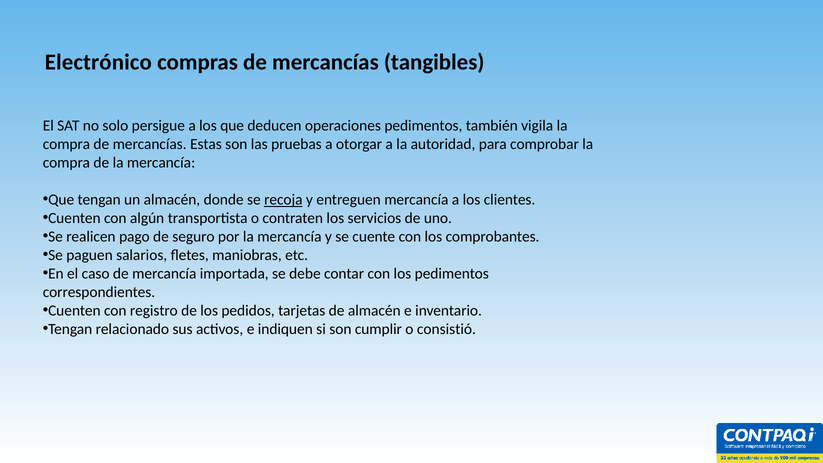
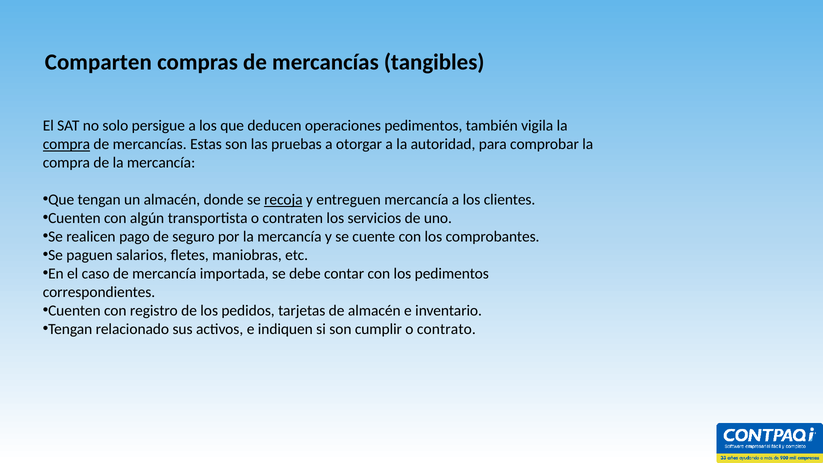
Electrónico: Electrónico -> Comparten (98, 62)
compra underline: none -> present (66, 144)
consistió: consistió -> contrato (446, 329)
